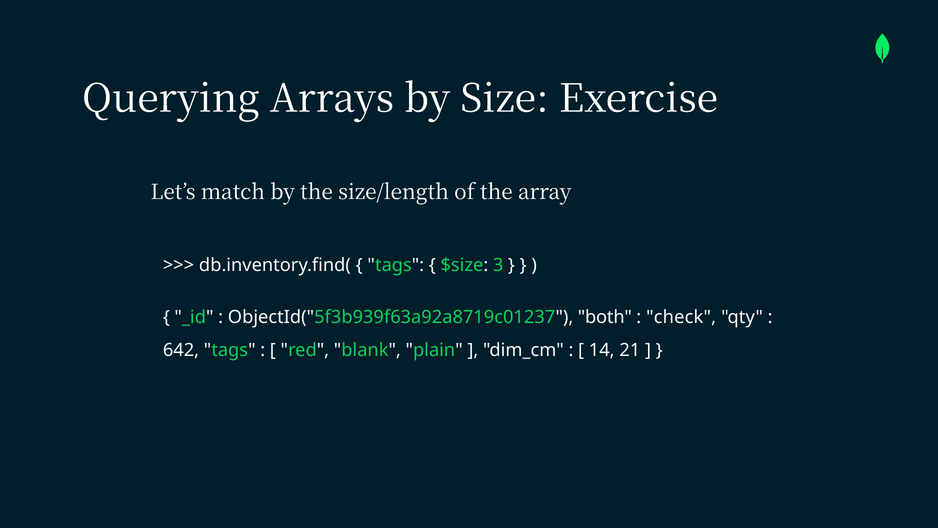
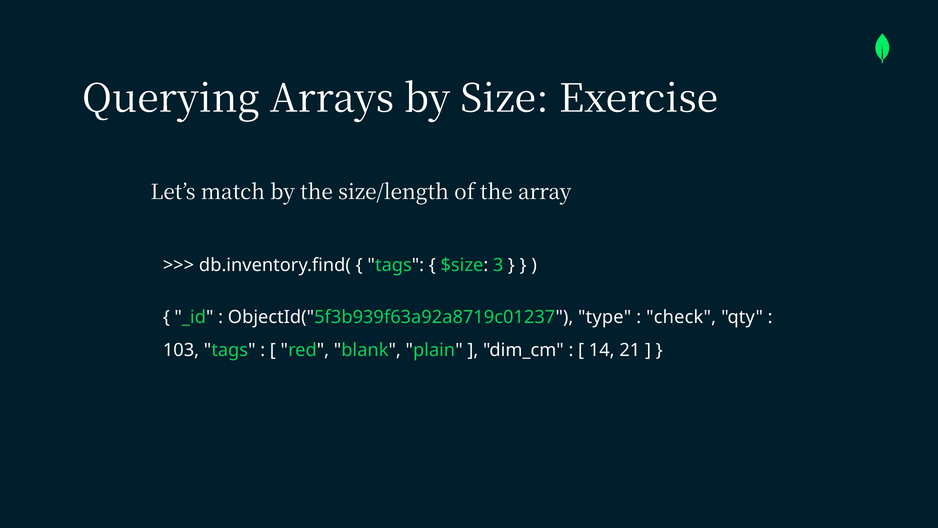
both: both -> type (605, 317)
642: 642 -> 103 (181, 350)
